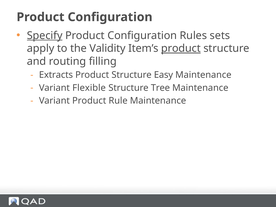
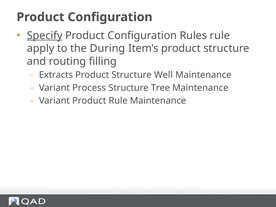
Rules sets: sets -> rule (220, 35)
Validity: Validity -> During (107, 48)
product underline: present -> none (181, 48)
Easy: Easy -> Well (163, 75)
Flexible: Flexible -> Process (89, 88)
